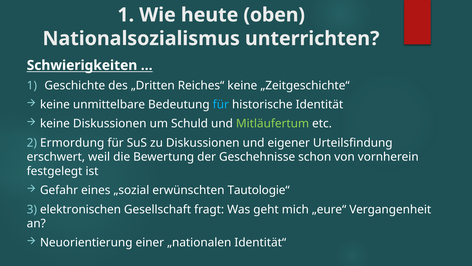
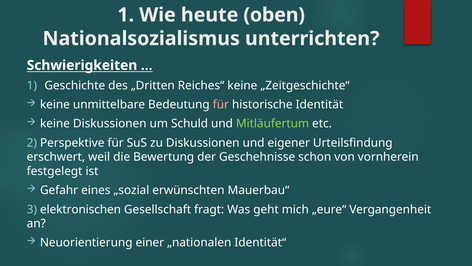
für colour: light blue -> pink (221, 104)
Ermordung: Ermordung -> Perspektive (72, 143)
Tautologie“: Tautologie“ -> Mauerbau“ (258, 190)
